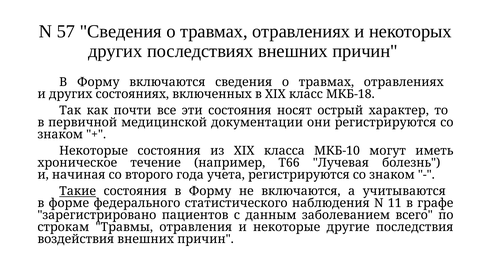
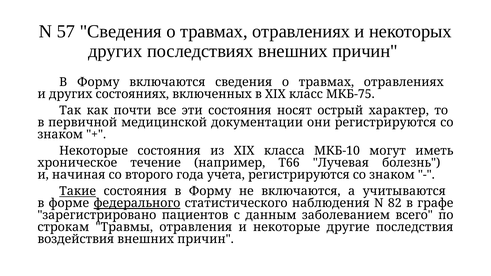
МКБ-18: МКБ-18 -> МКБ-75 (350, 94)
федерального underline: none -> present (137, 203)
11: 11 -> 82 (395, 203)
